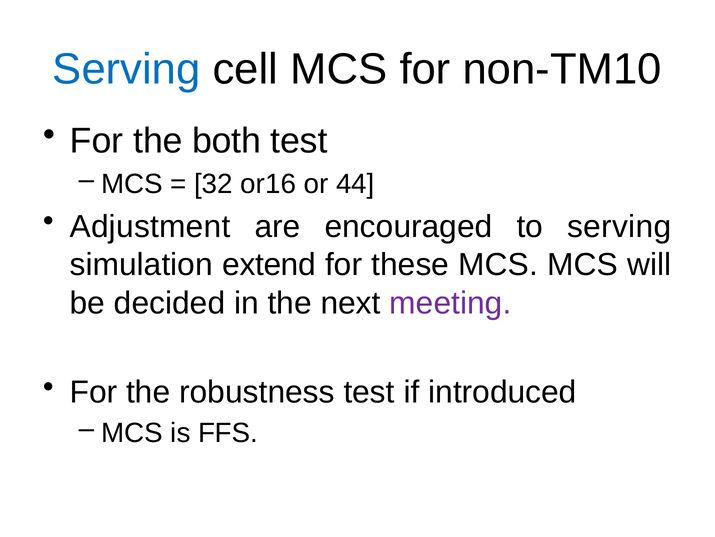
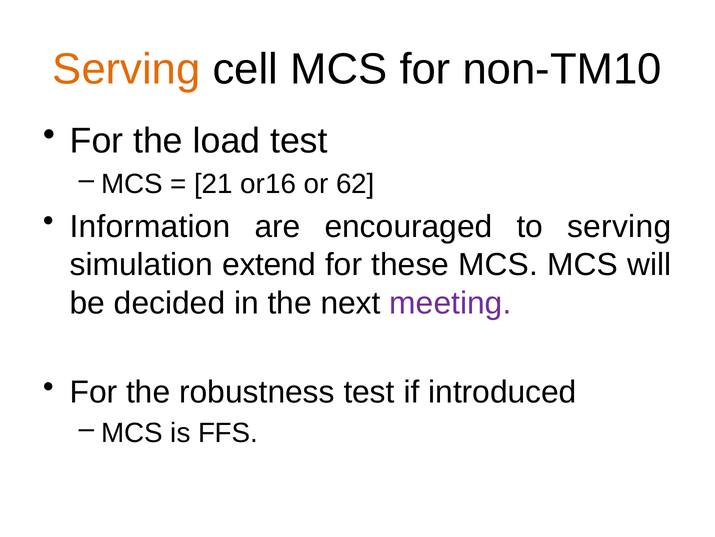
Serving colour: blue -> orange (127, 69)
both: both -> load (227, 141)
32: 32 -> 21 (214, 184)
44: 44 -> 62 (355, 184)
Adjustment: Adjustment -> Information (150, 226)
